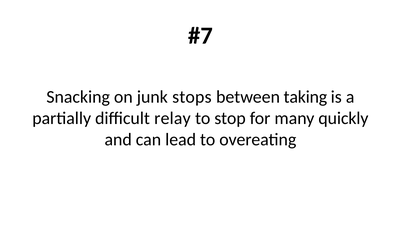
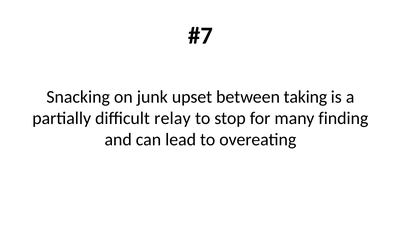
stops: stops -> upset (192, 97)
quickly: quickly -> finding (343, 118)
